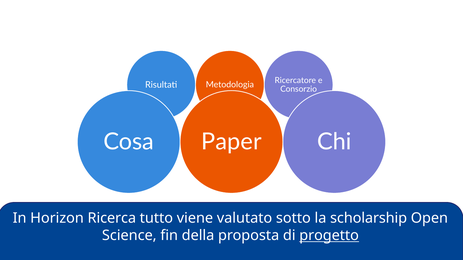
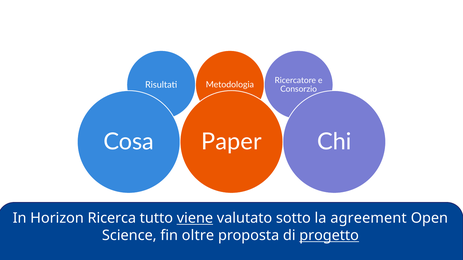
viene underline: none -> present (195, 218)
scholarship: scholarship -> agreement (369, 218)
della: della -> oltre (198, 236)
